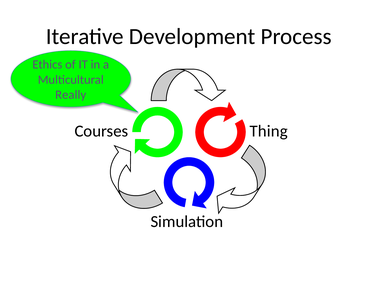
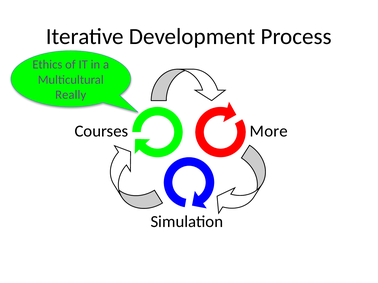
Thing: Thing -> More (269, 131)
